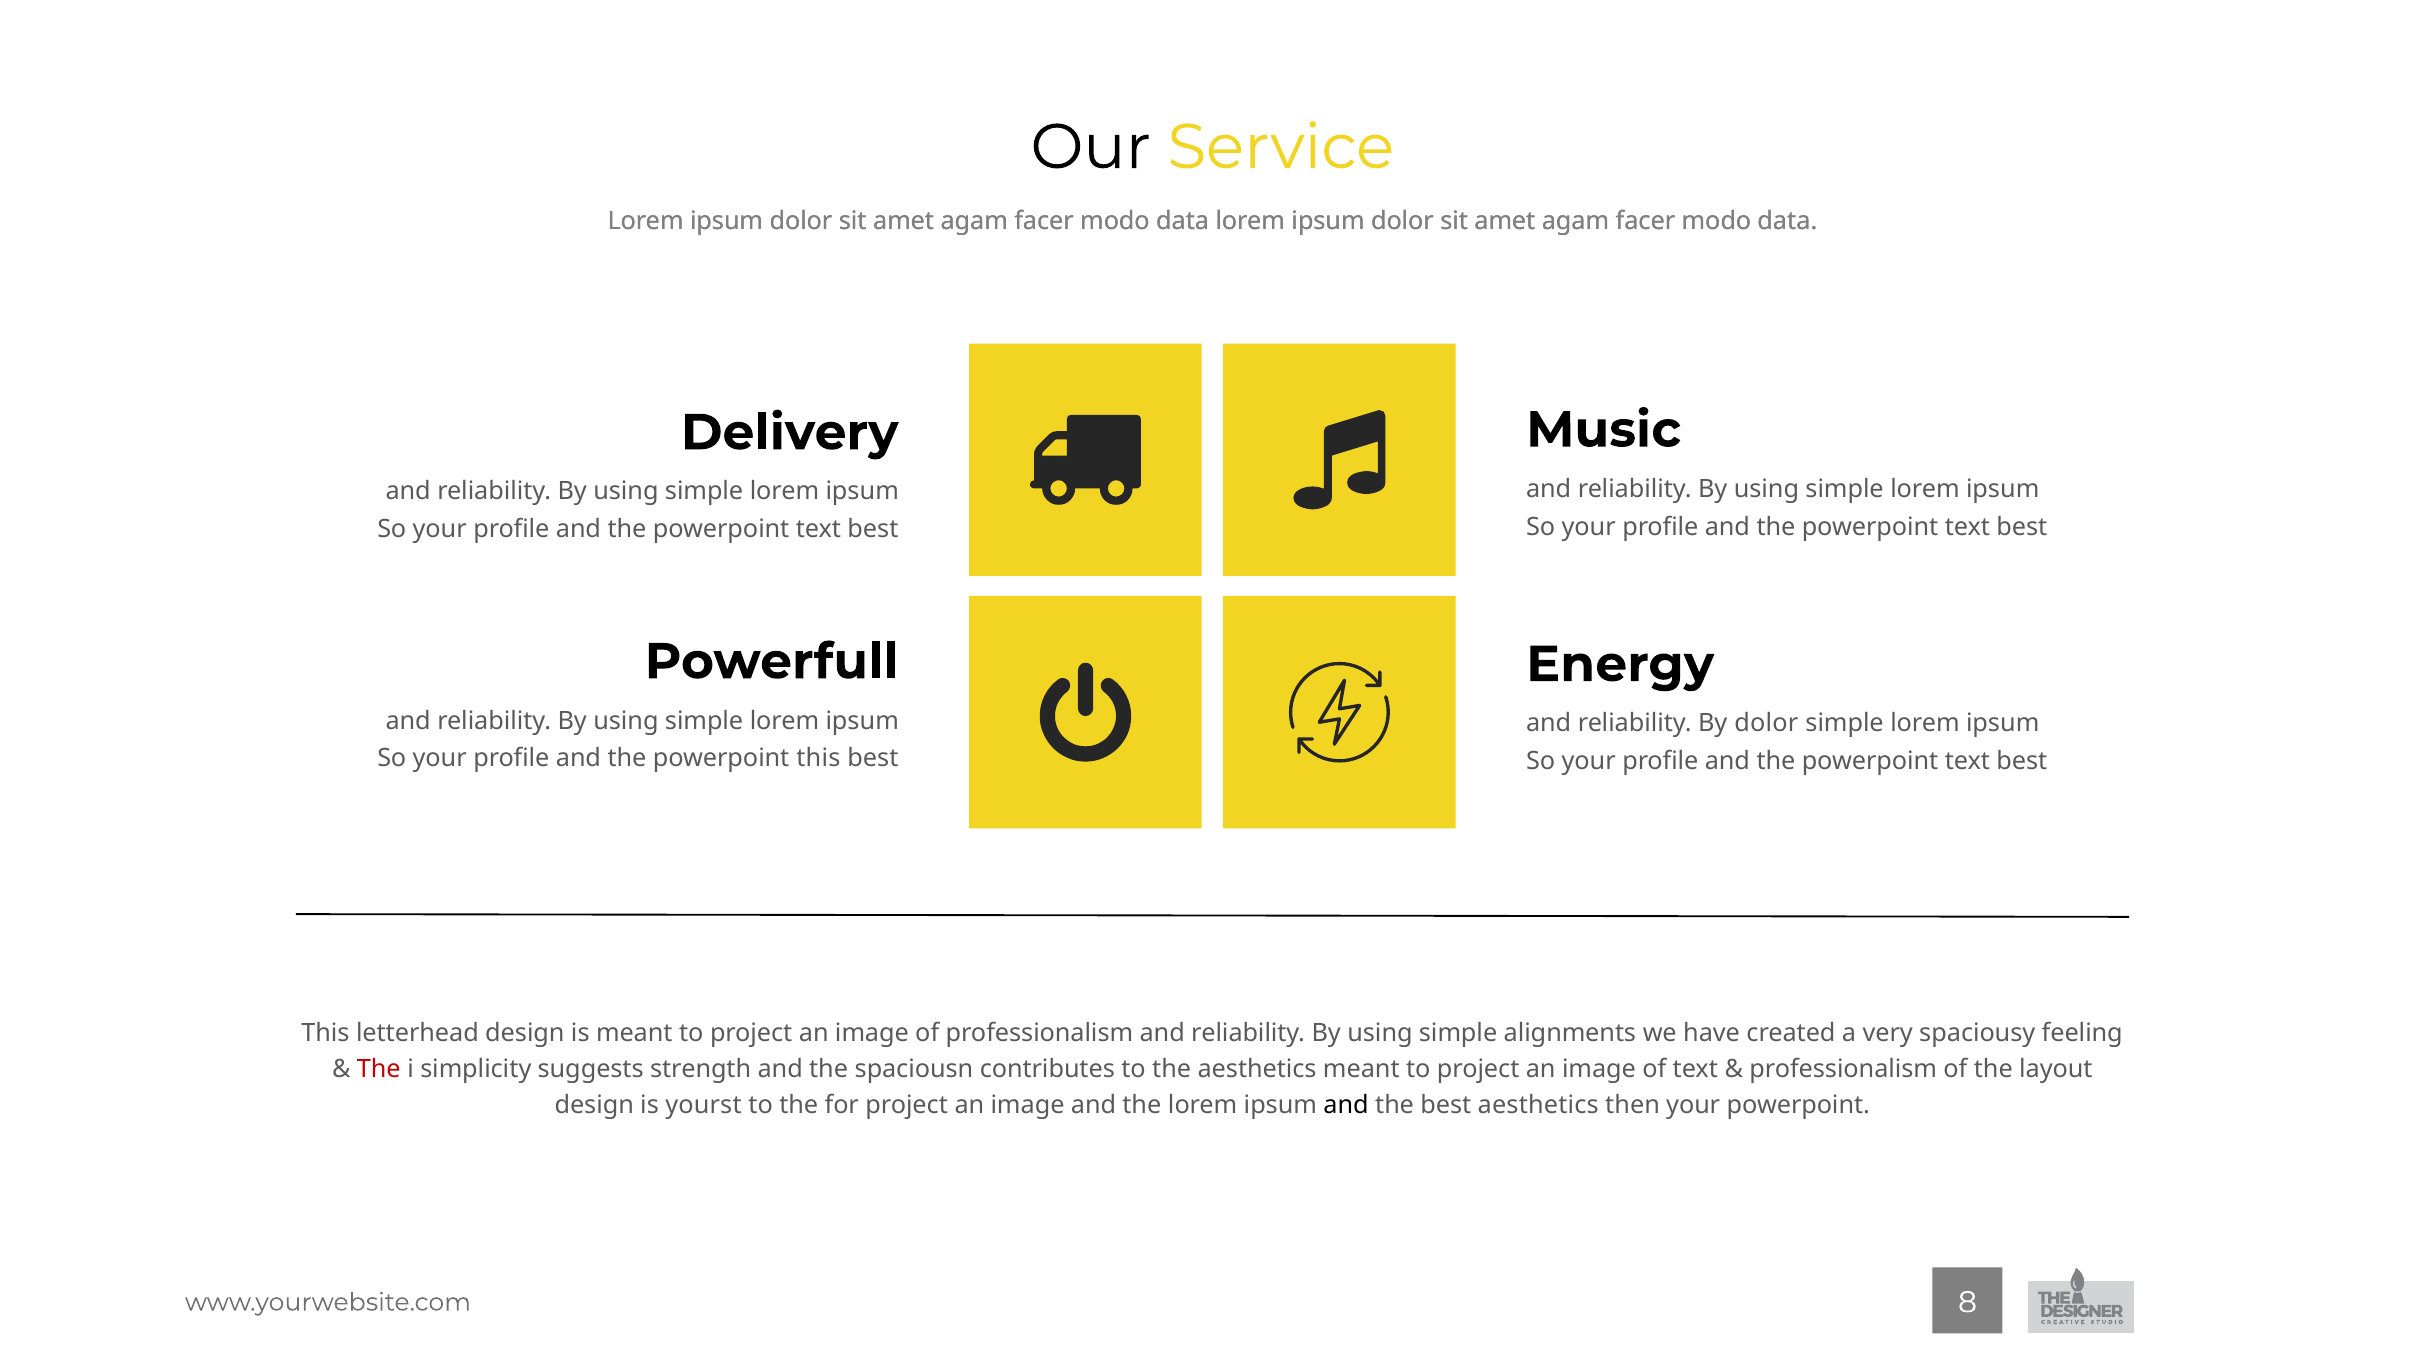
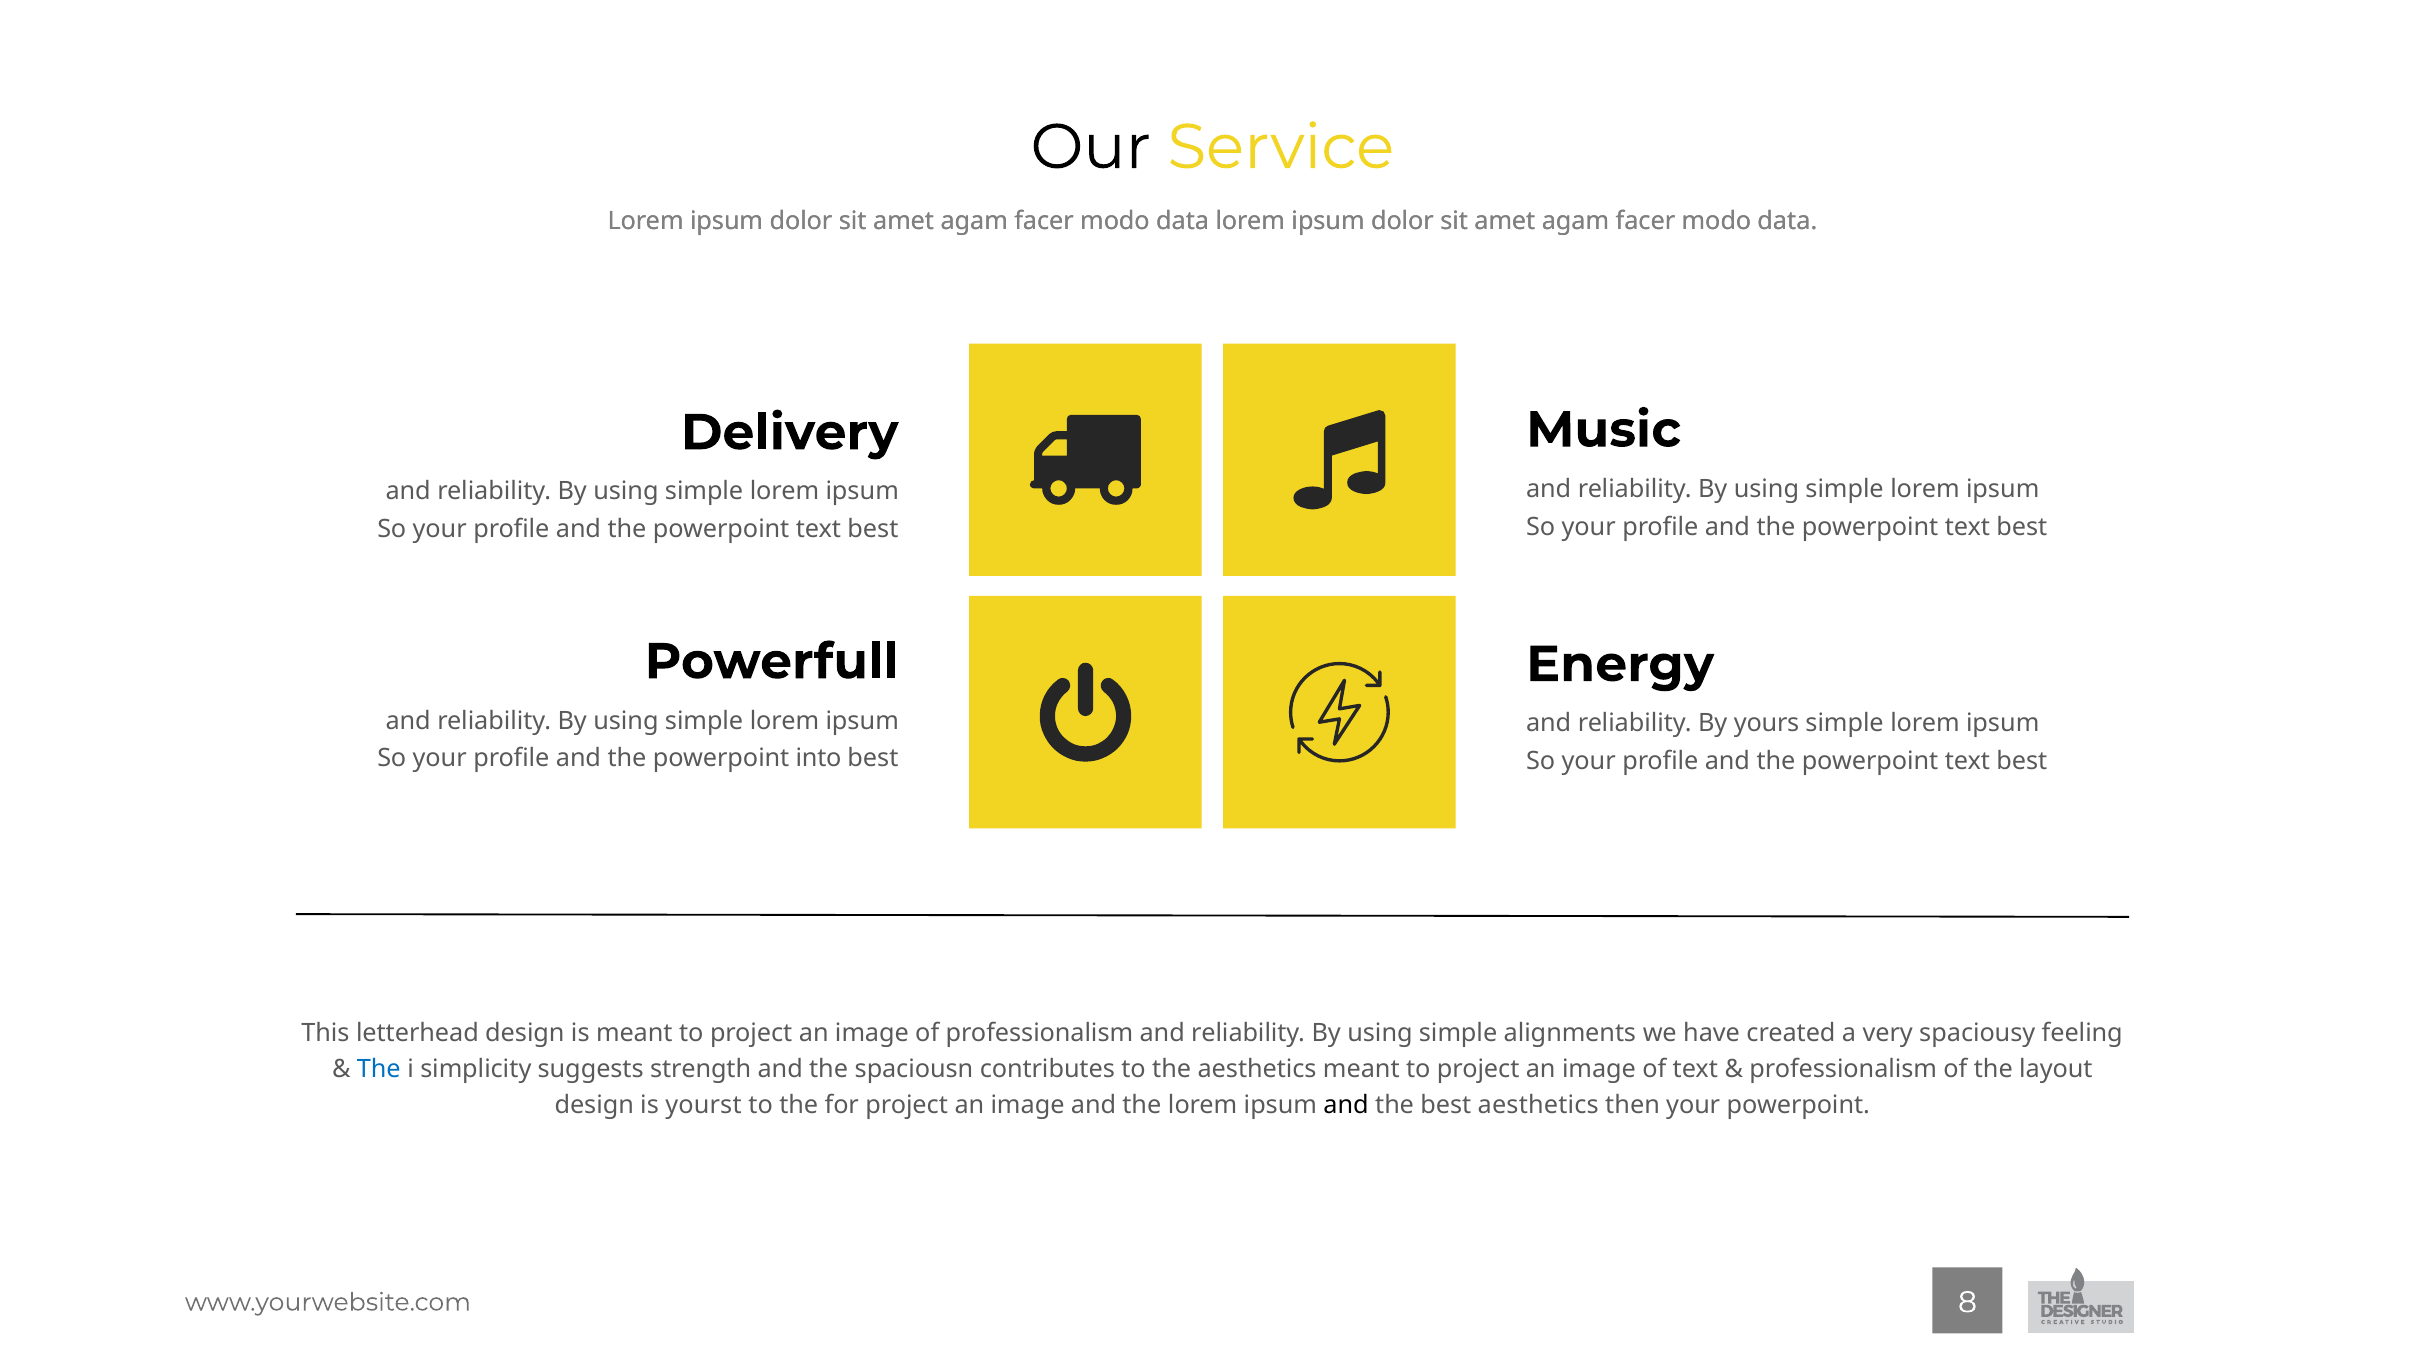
By dolor: dolor -> yours (1767, 723)
powerpoint this: this -> into (819, 759)
The colour: red -> blue (379, 1069)
